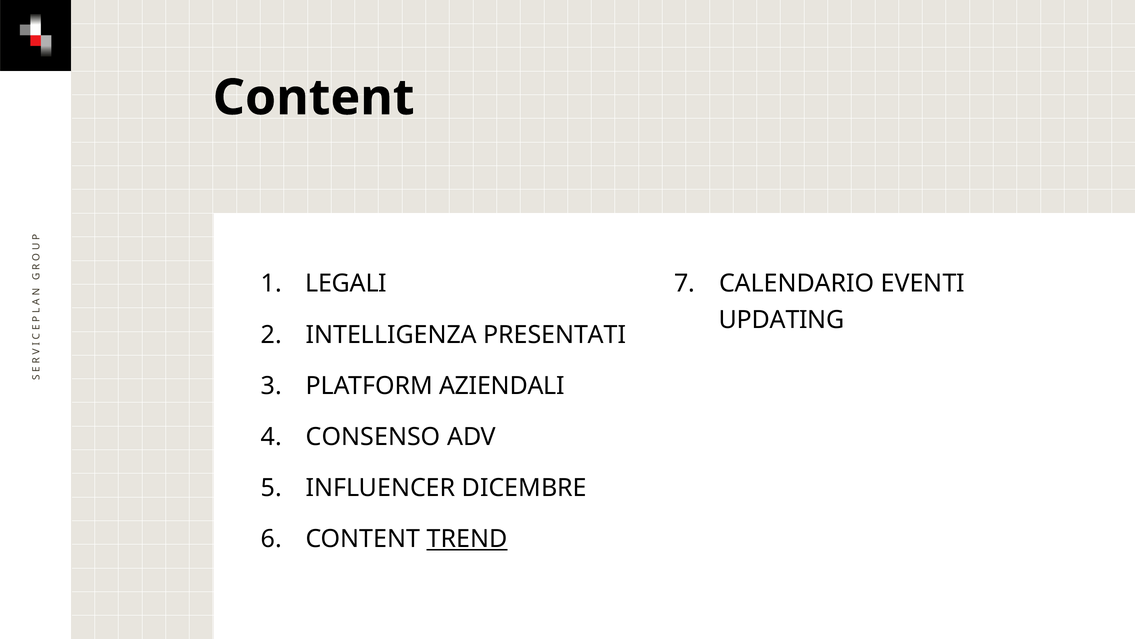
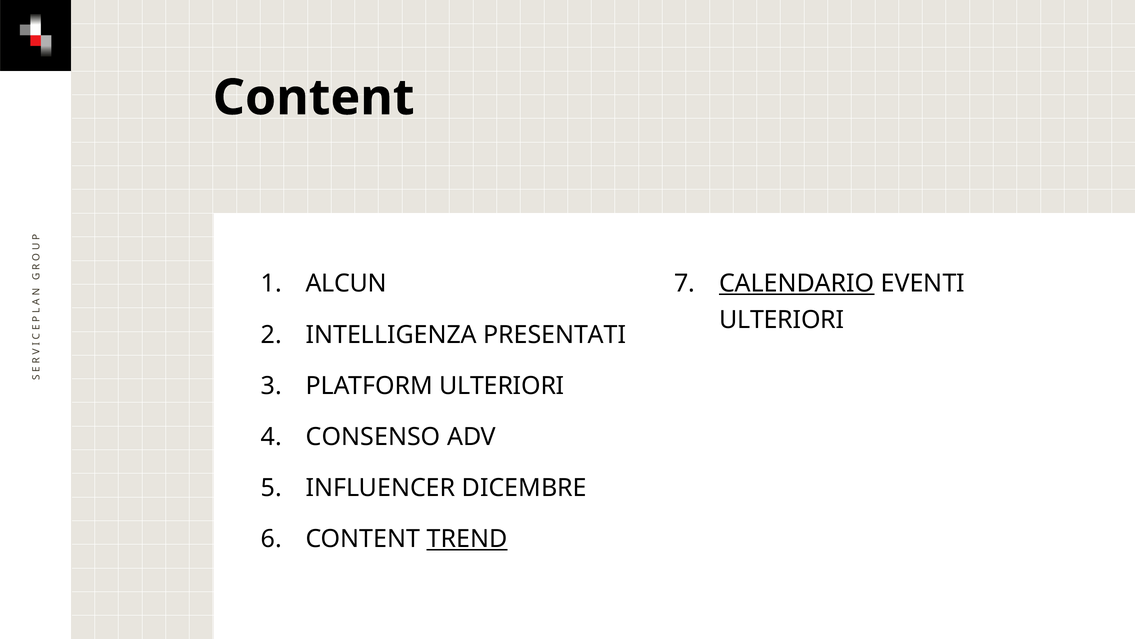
LEGALI: LEGALI -> ALCUN (346, 283)
CALENDARIO underline: none -> present (797, 283)
UPDATING: UPDATING -> ULTERIORI (782, 319)
PLATFORM AZIENDALI: AZIENDALI -> ULTERIORI (502, 386)
